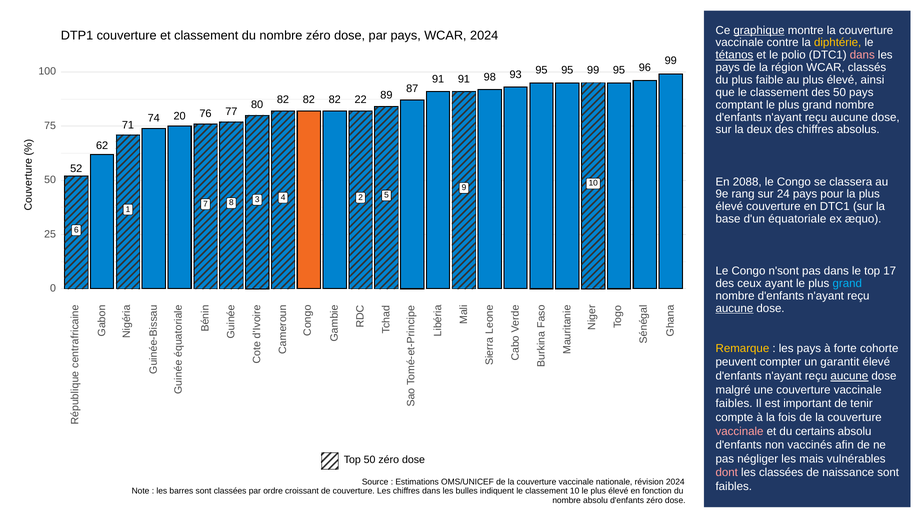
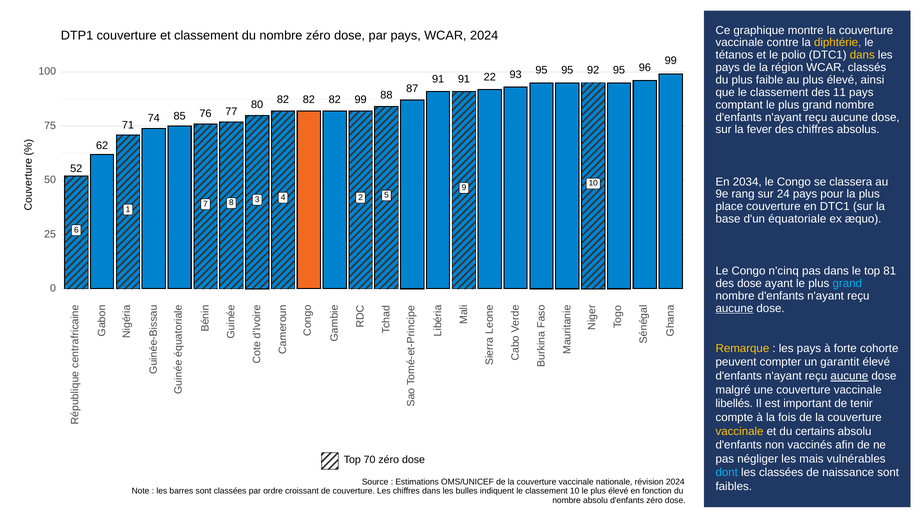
graphique underline: present -> none (759, 30)
tétanos underline: present -> none (734, 55)
dans colour: pink -> yellow (862, 55)
98: 98 -> 22 (490, 77)
93 99: 99 -> 92 (593, 70)
des 50: 50 -> 11 (840, 93)
89: 89 -> 88 (386, 95)
80 22: 22 -> 99 (361, 100)
20: 20 -> 85 (180, 116)
deux: deux -> fever (759, 130)
2088: 2088 -> 2034 (747, 182)
élevé: élevé -> place (729, 207)
n'sont: n'sont -> n'cinq (784, 271)
17: 17 -> 81 (890, 271)
des ceux: ceux -> dose (750, 284)
faibles: faibles -> libellés (734, 404)
vaccinale colour: pink -> yellow (740, 432)
Top 50: 50 -> 70 (370, 460)
dont colour: pink -> light blue (727, 473)
